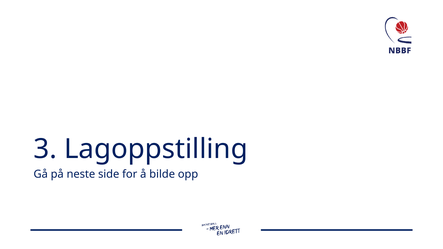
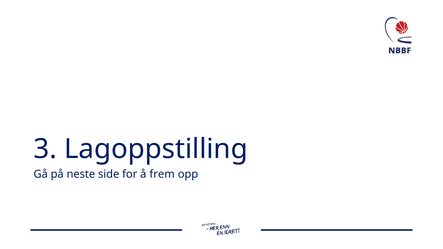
bilde: bilde -> frem (162, 174)
